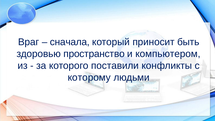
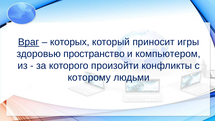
Враг underline: none -> present (29, 42)
сначала: сначала -> которых (70, 42)
быть: быть -> игры (188, 42)
поставили: поставили -> произойти (115, 66)
